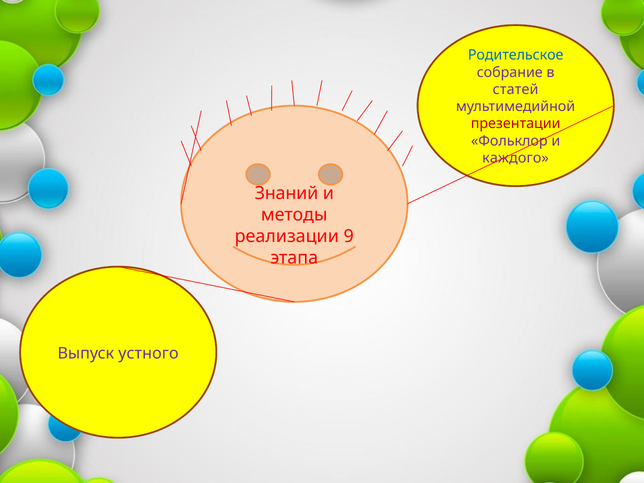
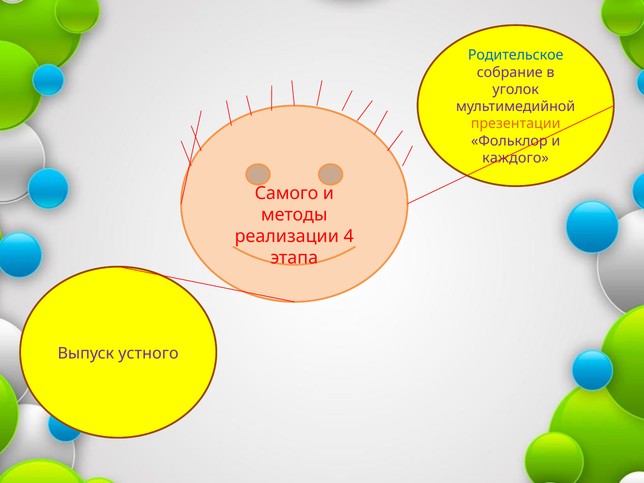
статей: статей -> уголок (516, 89)
презентации colour: red -> orange (516, 124)
Знаний: Знаний -> Самого (286, 193)
9: 9 -> 4 (349, 236)
